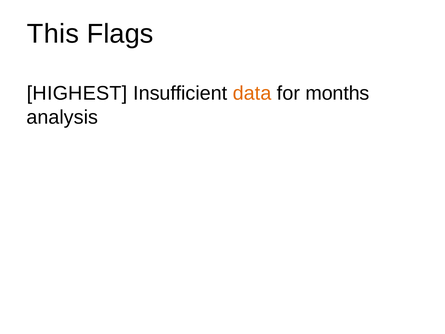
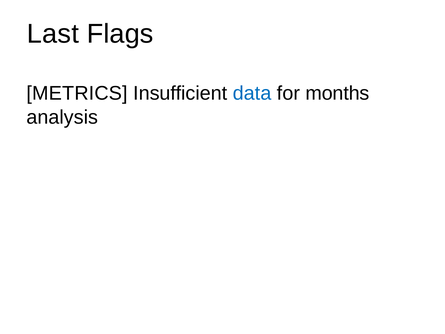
This: This -> Last (53, 34)
HIGHEST: HIGHEST -> METRICS (77, 93)
data colour: orange -> blue (252, 93)
